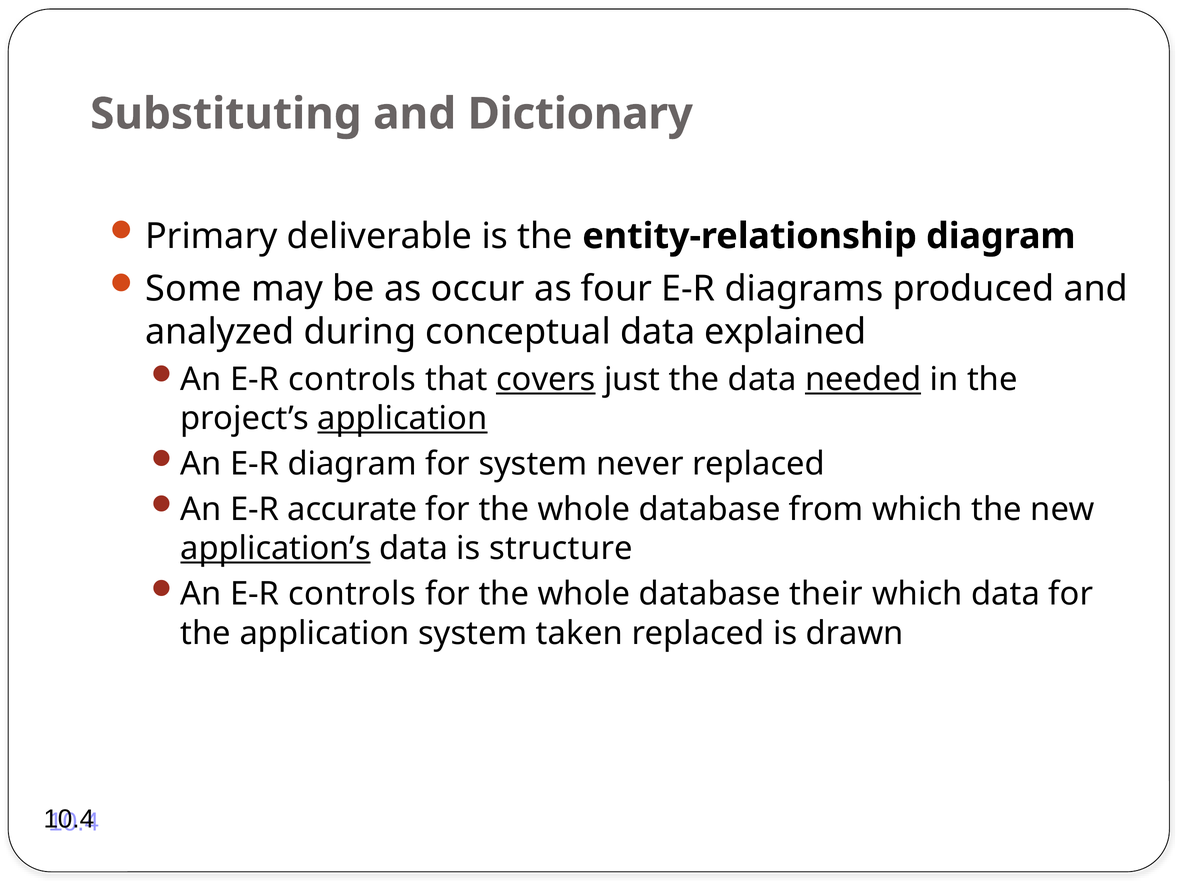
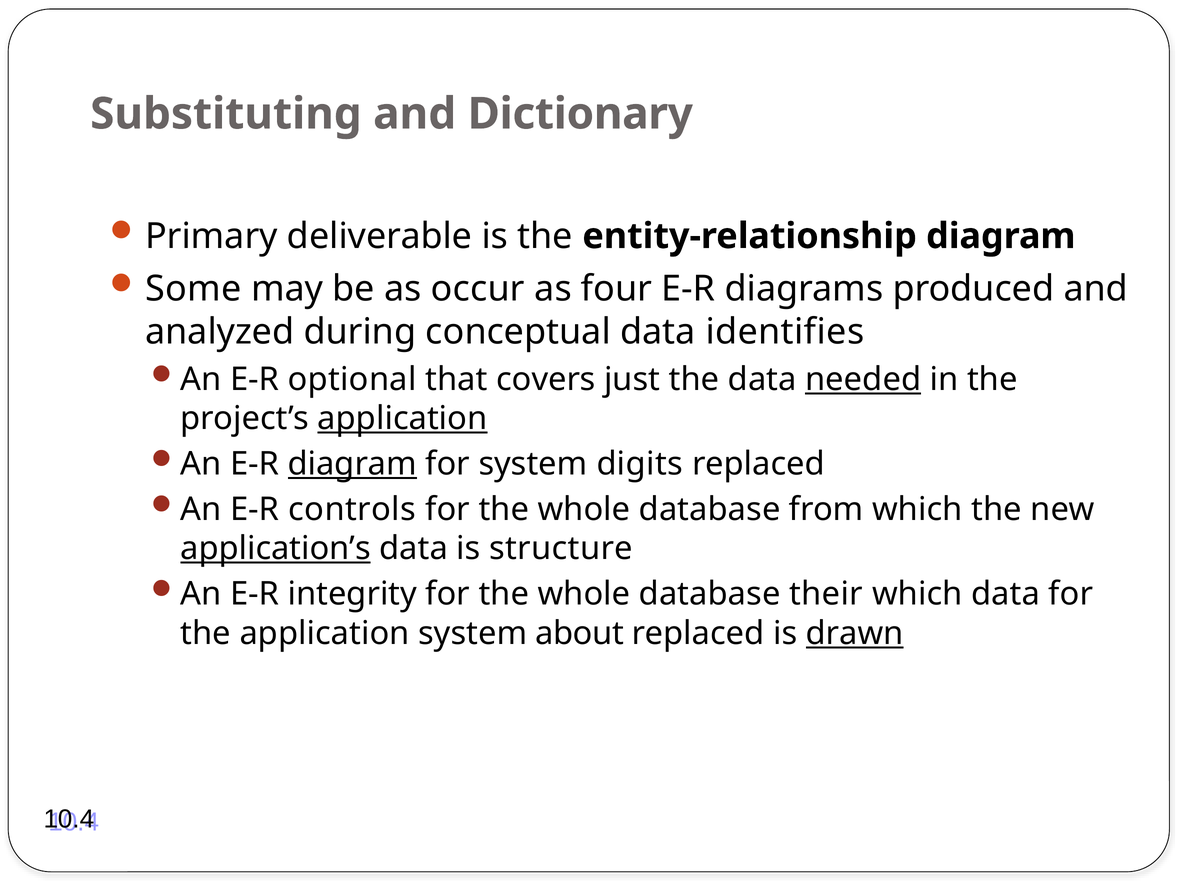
explained: explained -> identifies (785, 332)
controls: controls -> optional (352, 379)
covers underline: present -> none (546, 379)
diagram underline: none -> present (352, 464)
never: never -> digits (640, 464)
accurate: accurate -> controls (352, 509)
controls: controls -> integrity (352, 594)
taken: taken -> about (580, 633)
drawn underline: none -> present (855, 633)
